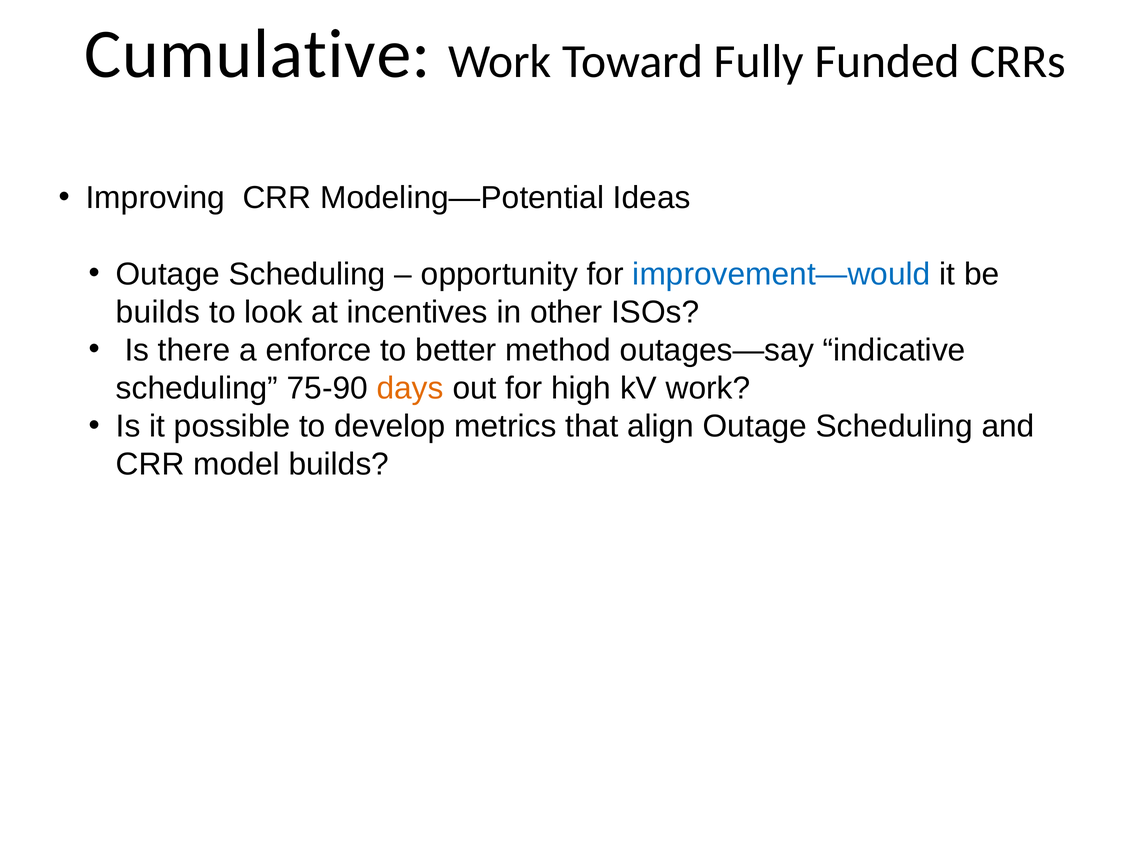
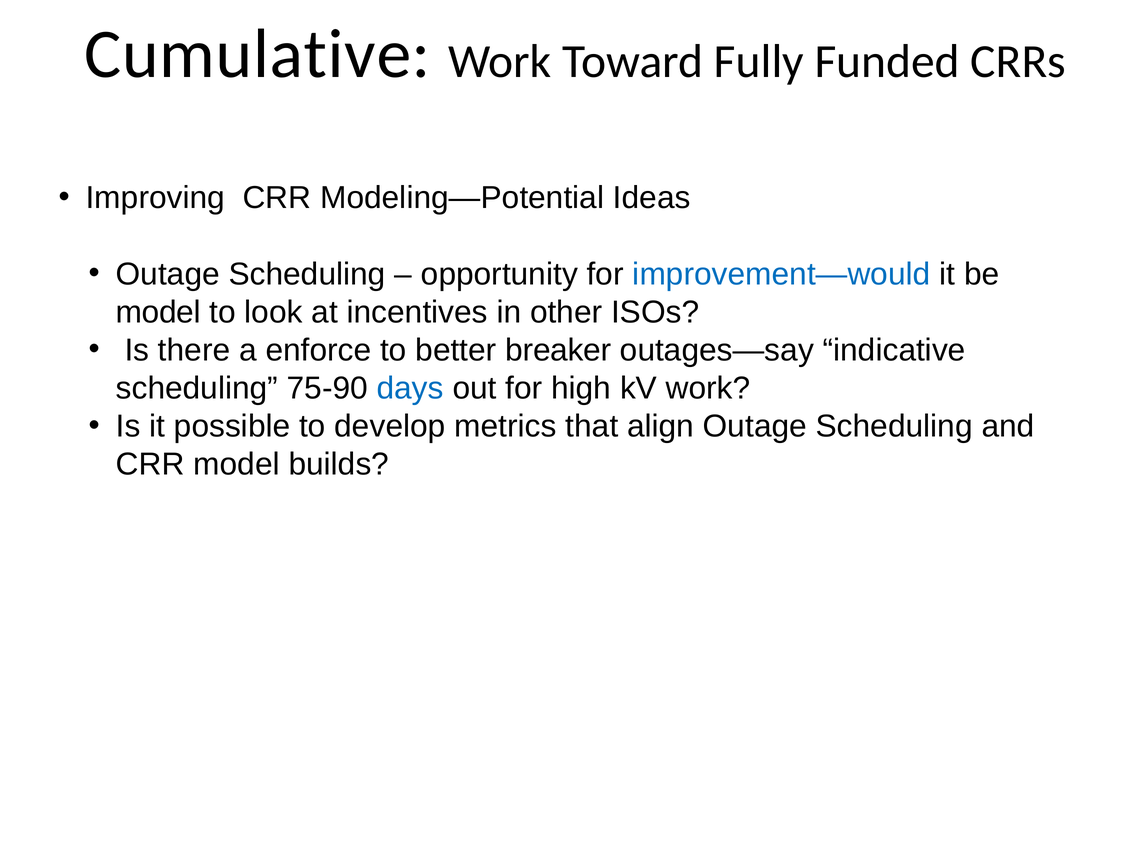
builds: builds -> model (158, 312)
method: method -> breaker (558, 350)
days colour: orange -> blue (410, 388)
